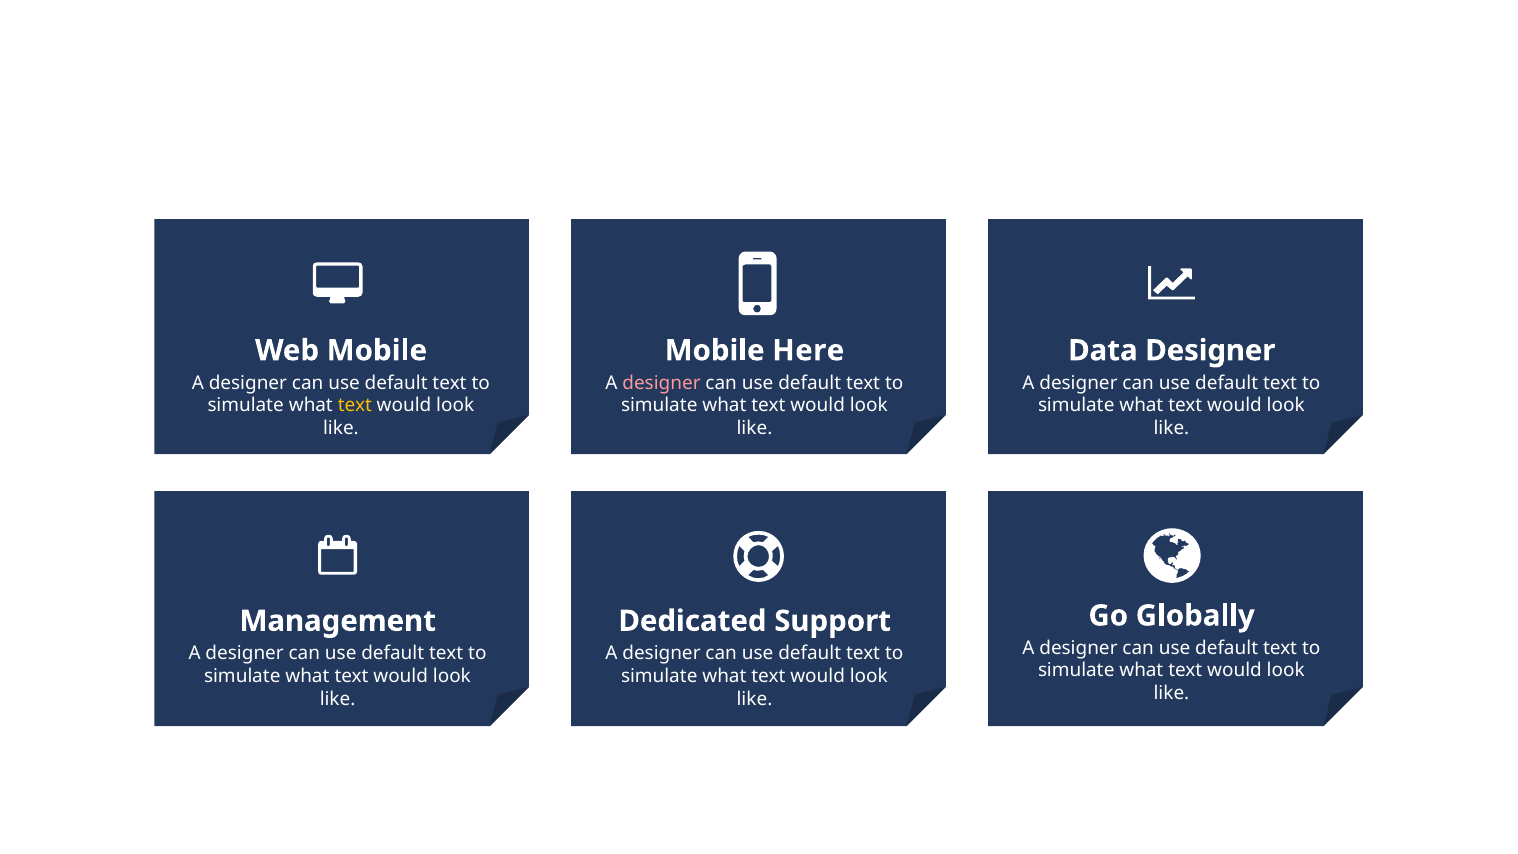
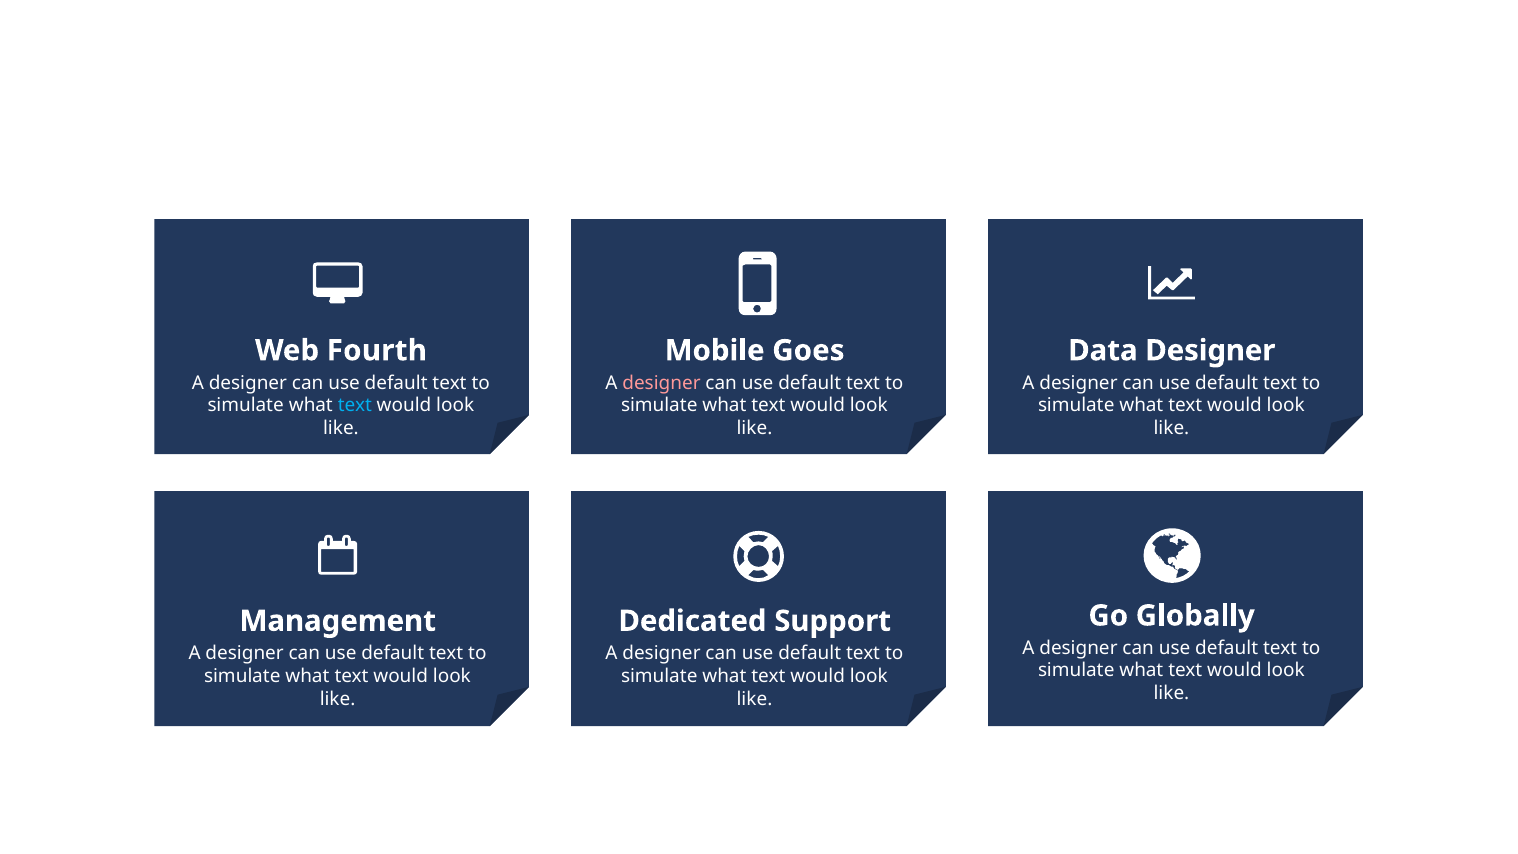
Web Mobile: Mobile -> Fourth (377, 351)
Here: Here -> Goes (808, 351)
text colour: yellow -> light blue (355, 405)
